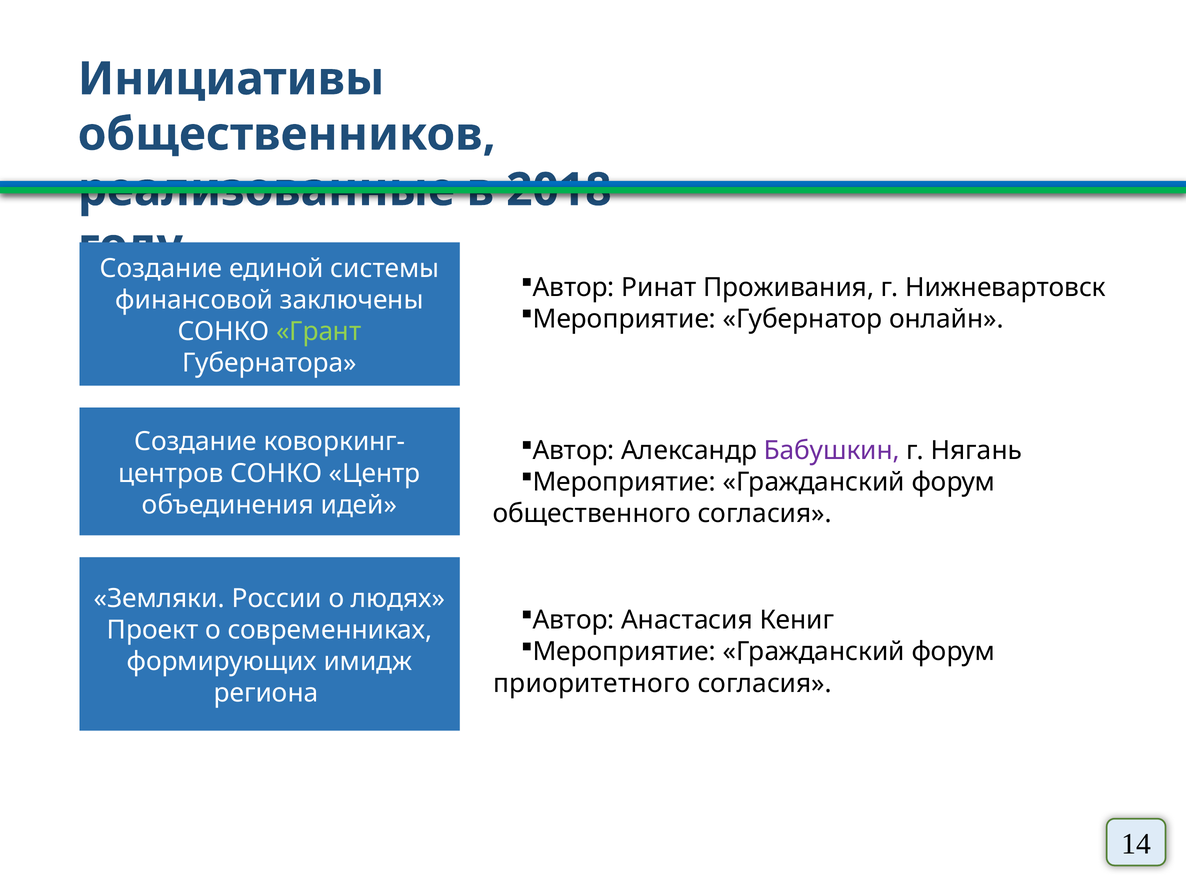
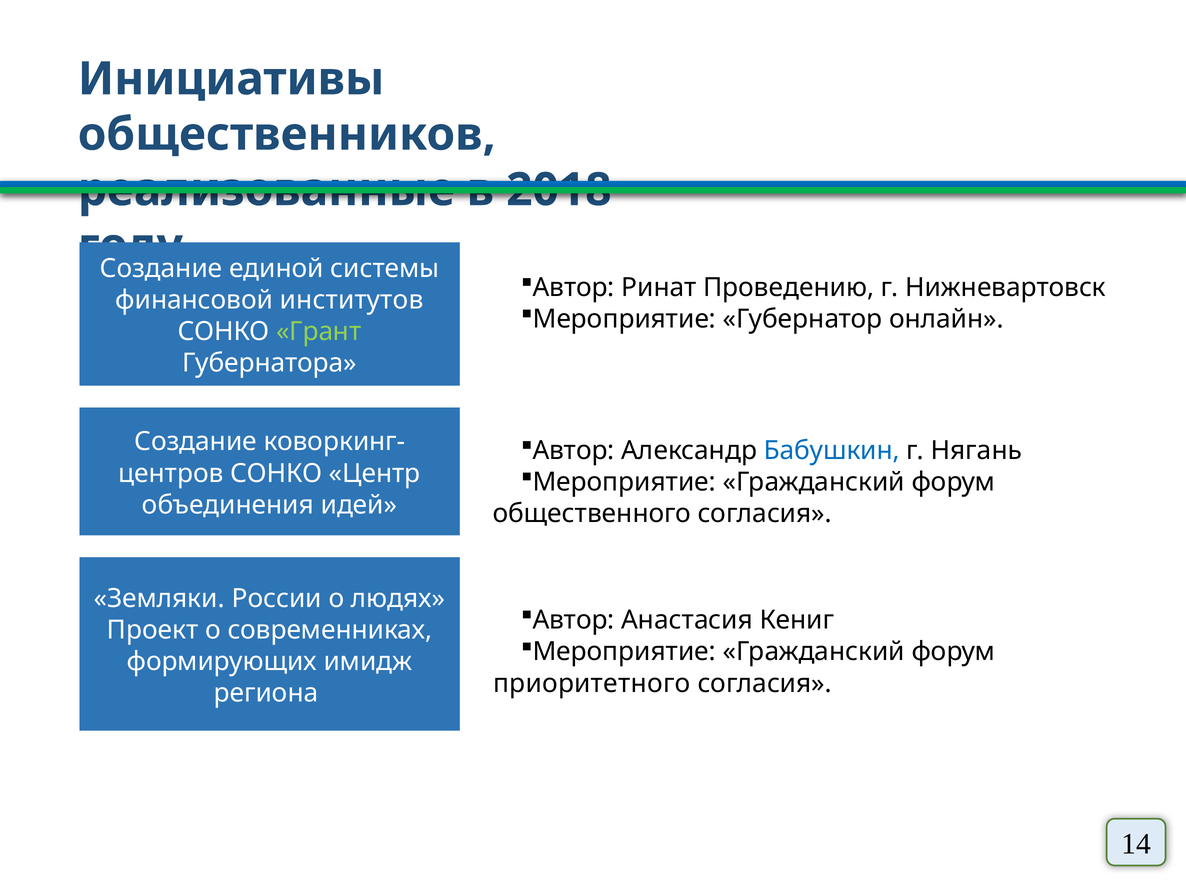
Проживания: Проживания -> Проведению (789, 287)
заключены: заключены -> институтов (352, 300)
Бабушкин colour: purple -> blue (832, 450)
